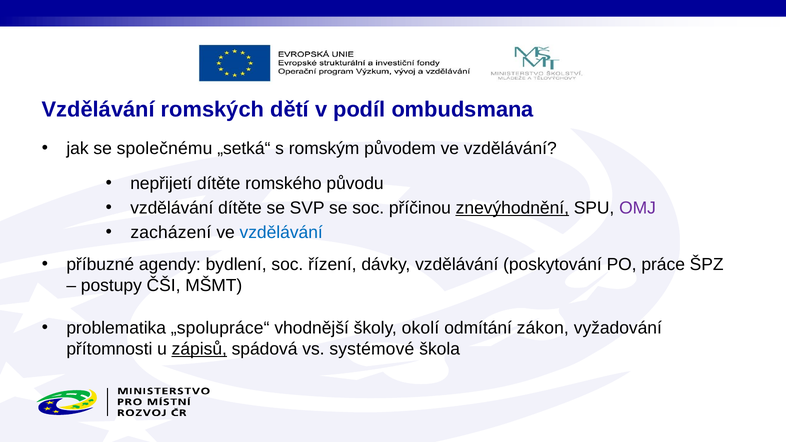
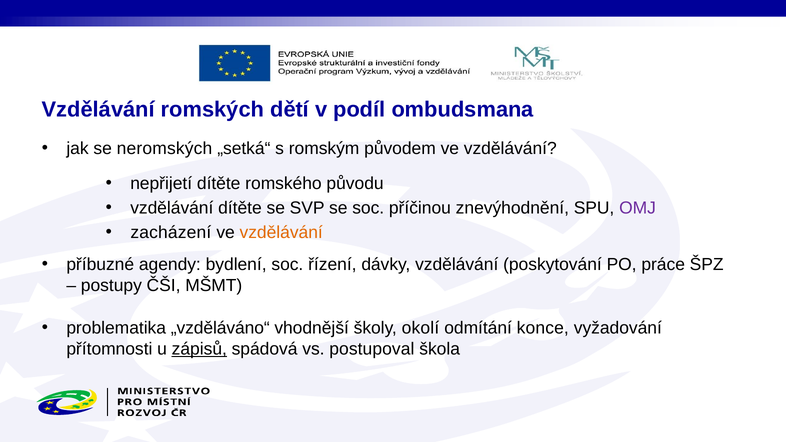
společnému: společnému -> neromských (165, 148)
znevýhodnění underline: present -> none (512, 208)
vzdělávání colour: blue -> orange (281, 233)
„spolupráce“: „spolupráce“ -> „vzděláváno“ (220, 328)
zákon: zákon -> konce (543, 328)
systémové: systémové -> postupoval (372, 349)
